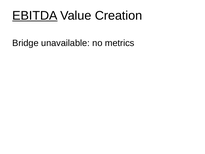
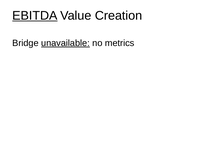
unavailable underline: none -> present (65, 43)
